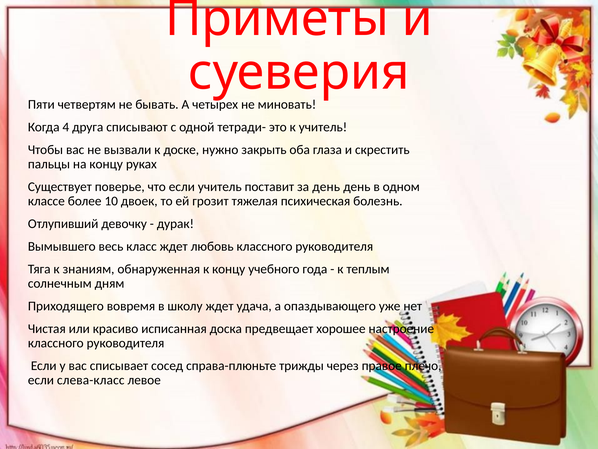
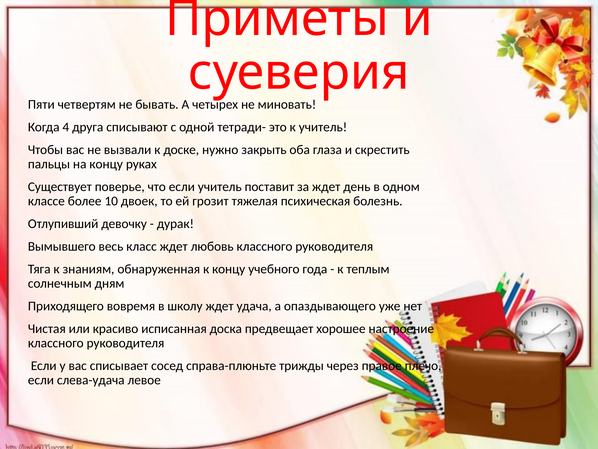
за день: день -> ждет (326, 187)
слева-класс: слева-класс -> слева-удача (91, 380)
